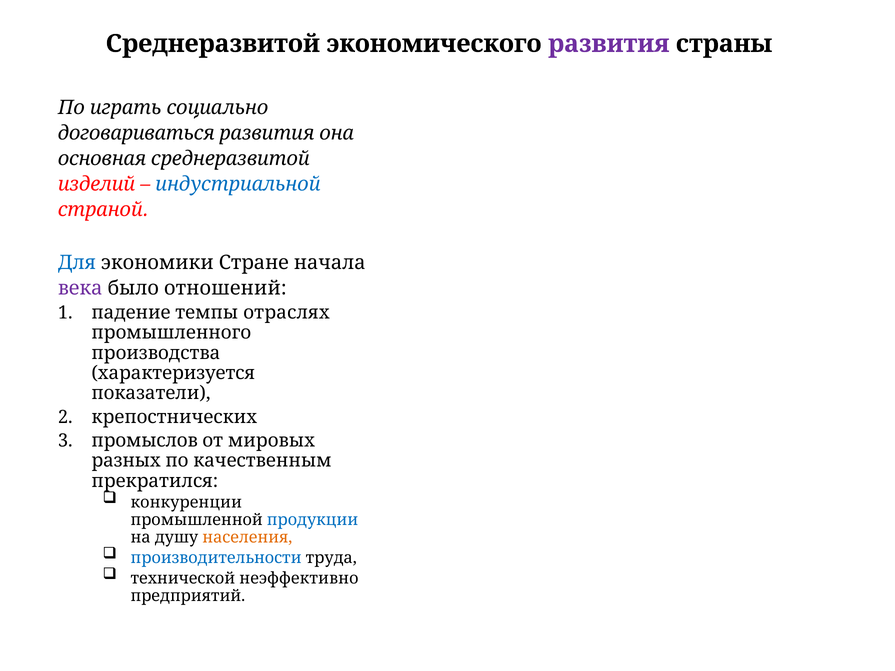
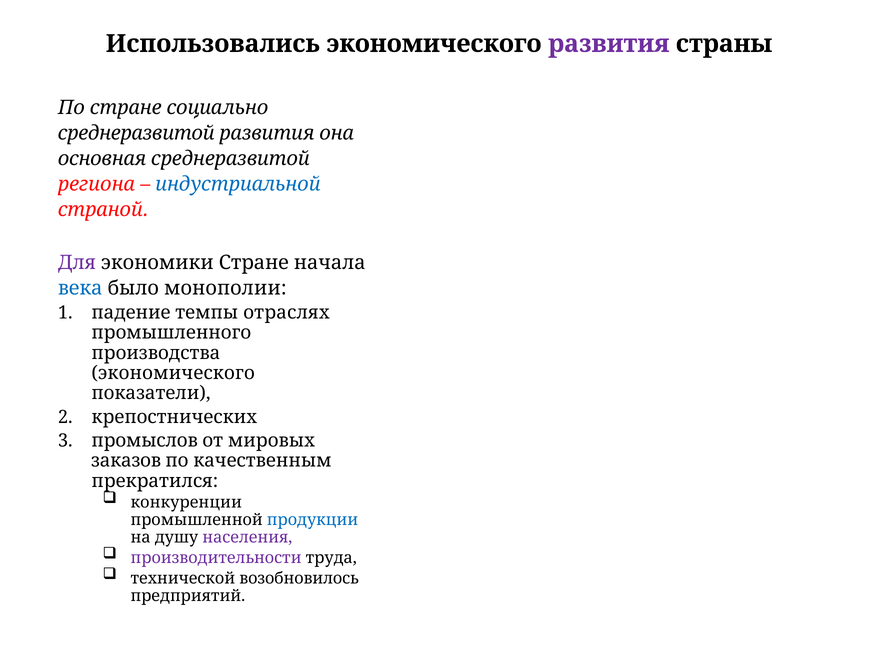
Среднеразвитой: Среднеразвитой -> Использовались (213, 44)
По играть: играть -> стране (126, 108)
договариваться: договариваться -> среднеразвитой (136, 133)
изделий: изделий -> региона (96, 184)
Для colour: blue -> purple (77, 263)
века colour: purple -> blue (80, 289)
отношений: отношений -> монополии (225, 289)
характеризуется: характеризуется -> экономического (173, 373)
разных: разных -> заказов (126, 461)
населения colour: orange -> purple (247, 538)
производительности colour: blue -> purple (216, 558)
неэффективно: неэффективно -> возобновилось (299, 579)
